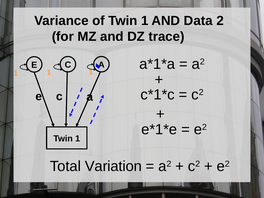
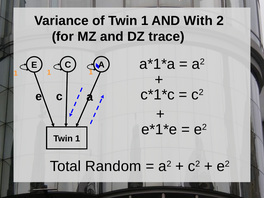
Data: Data -> With (198, 21)
Variation: Variation -> Random (113, 166)
